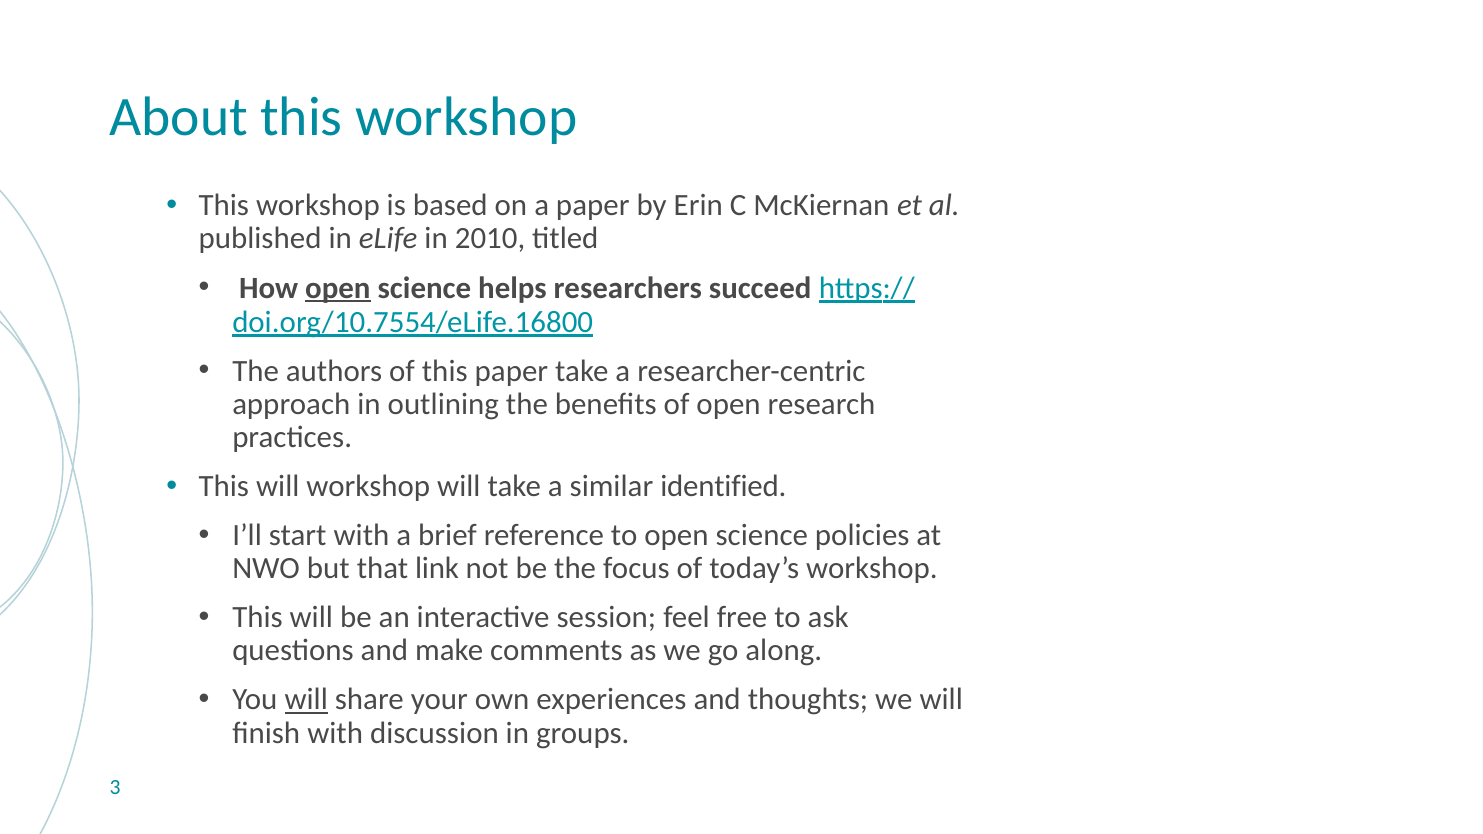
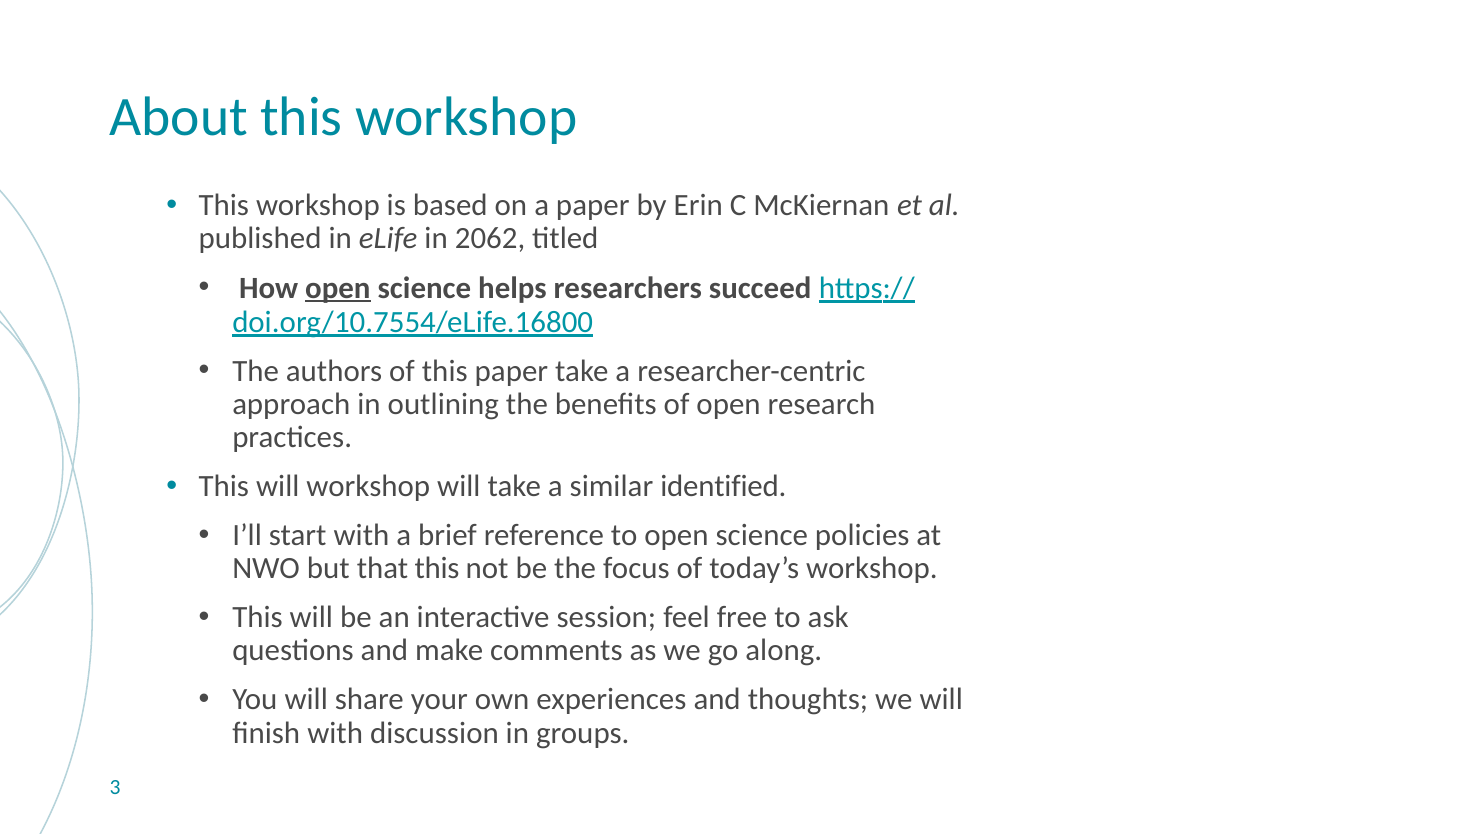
2010: 2010 -> 2062 (490, 239)
that link: link -> this (437, 569)
will underline: present -> none (306, 700)
